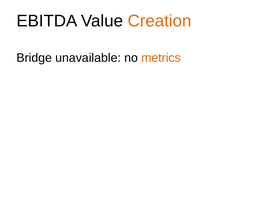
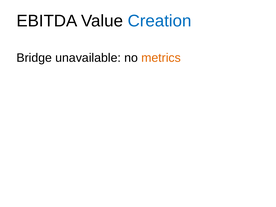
Creation colour: orange -> blue (160, 21)
